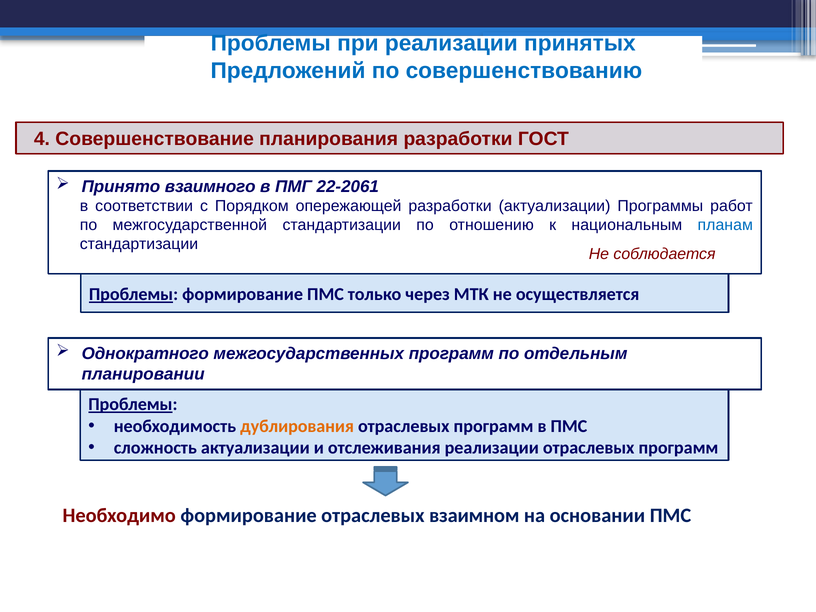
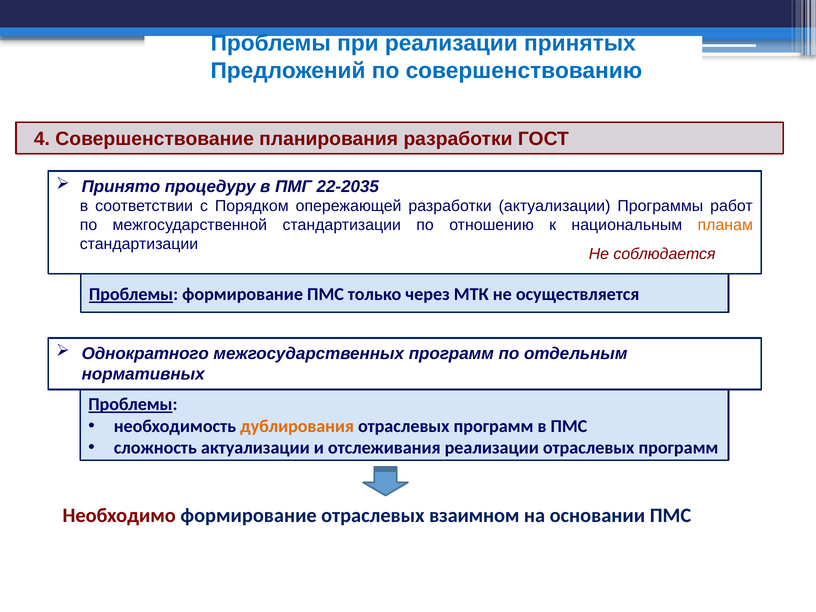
взаимного: взаимного -> процедуру (210, 186)
22-2061: 22-2061 -> 22-2035 (348, 186)
планам colour: blue -> orange (725, 225)
планировании: планировании -> нормативных (143, 374)
